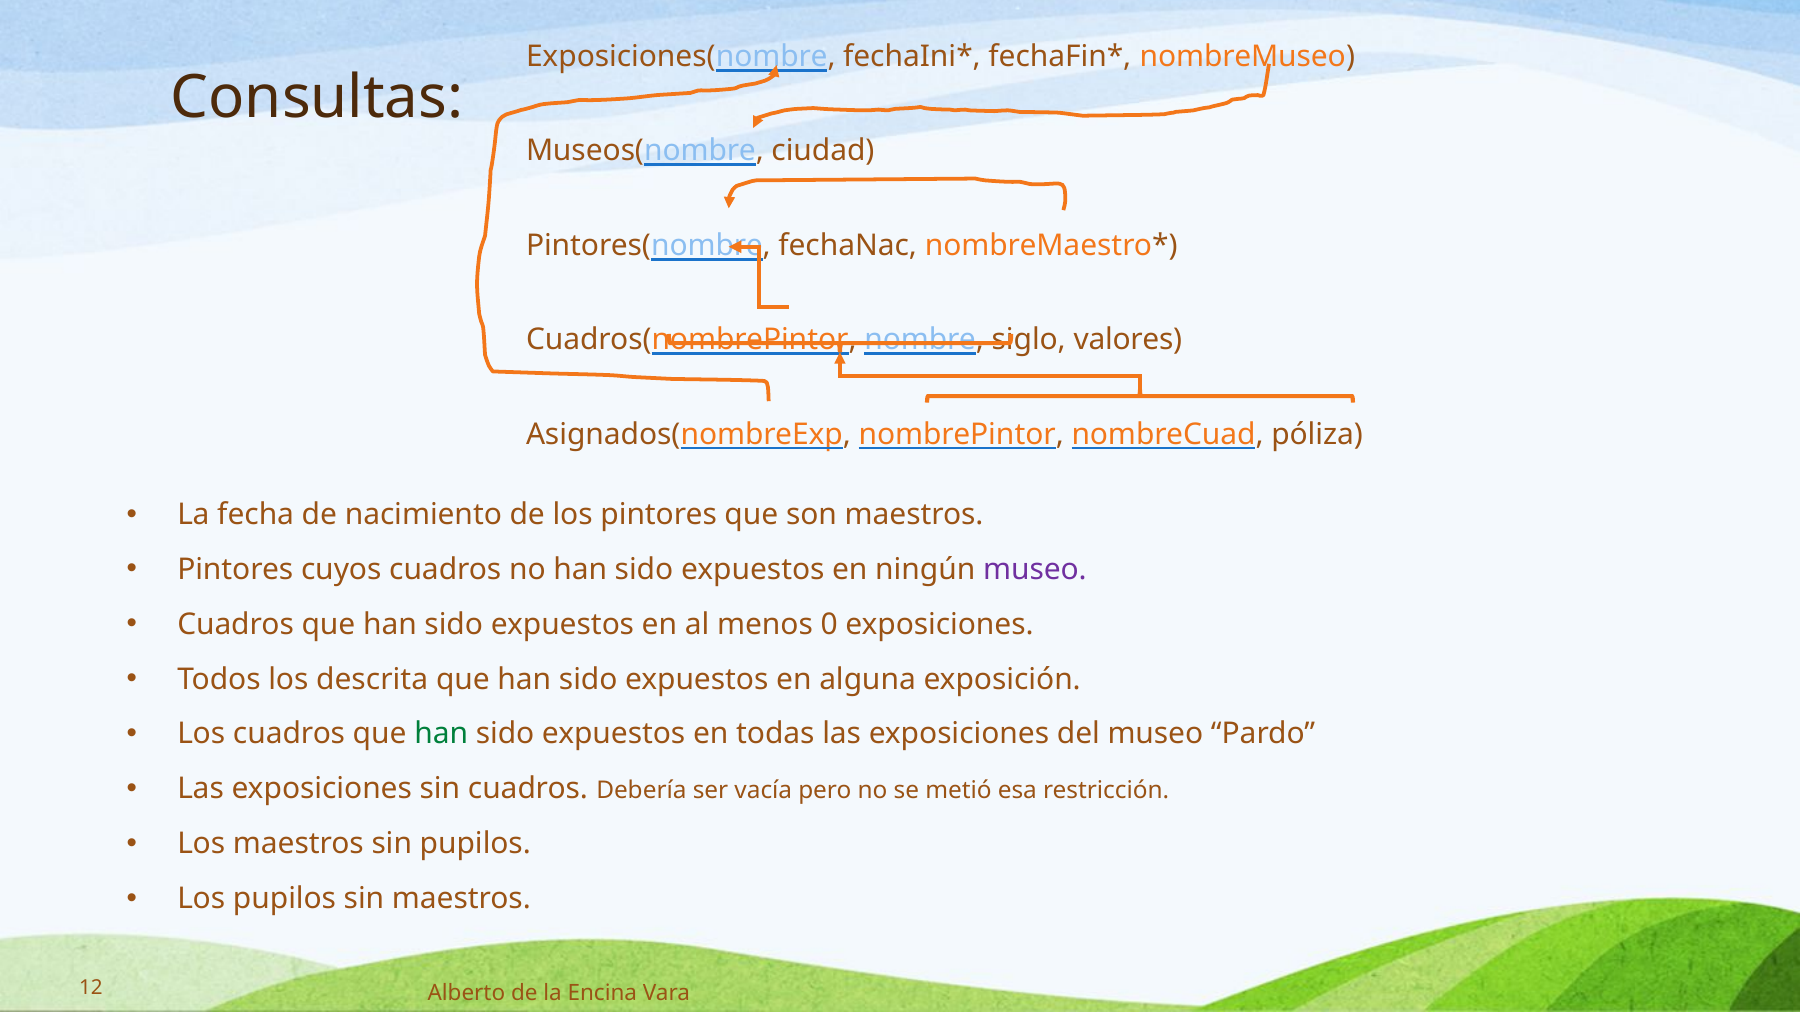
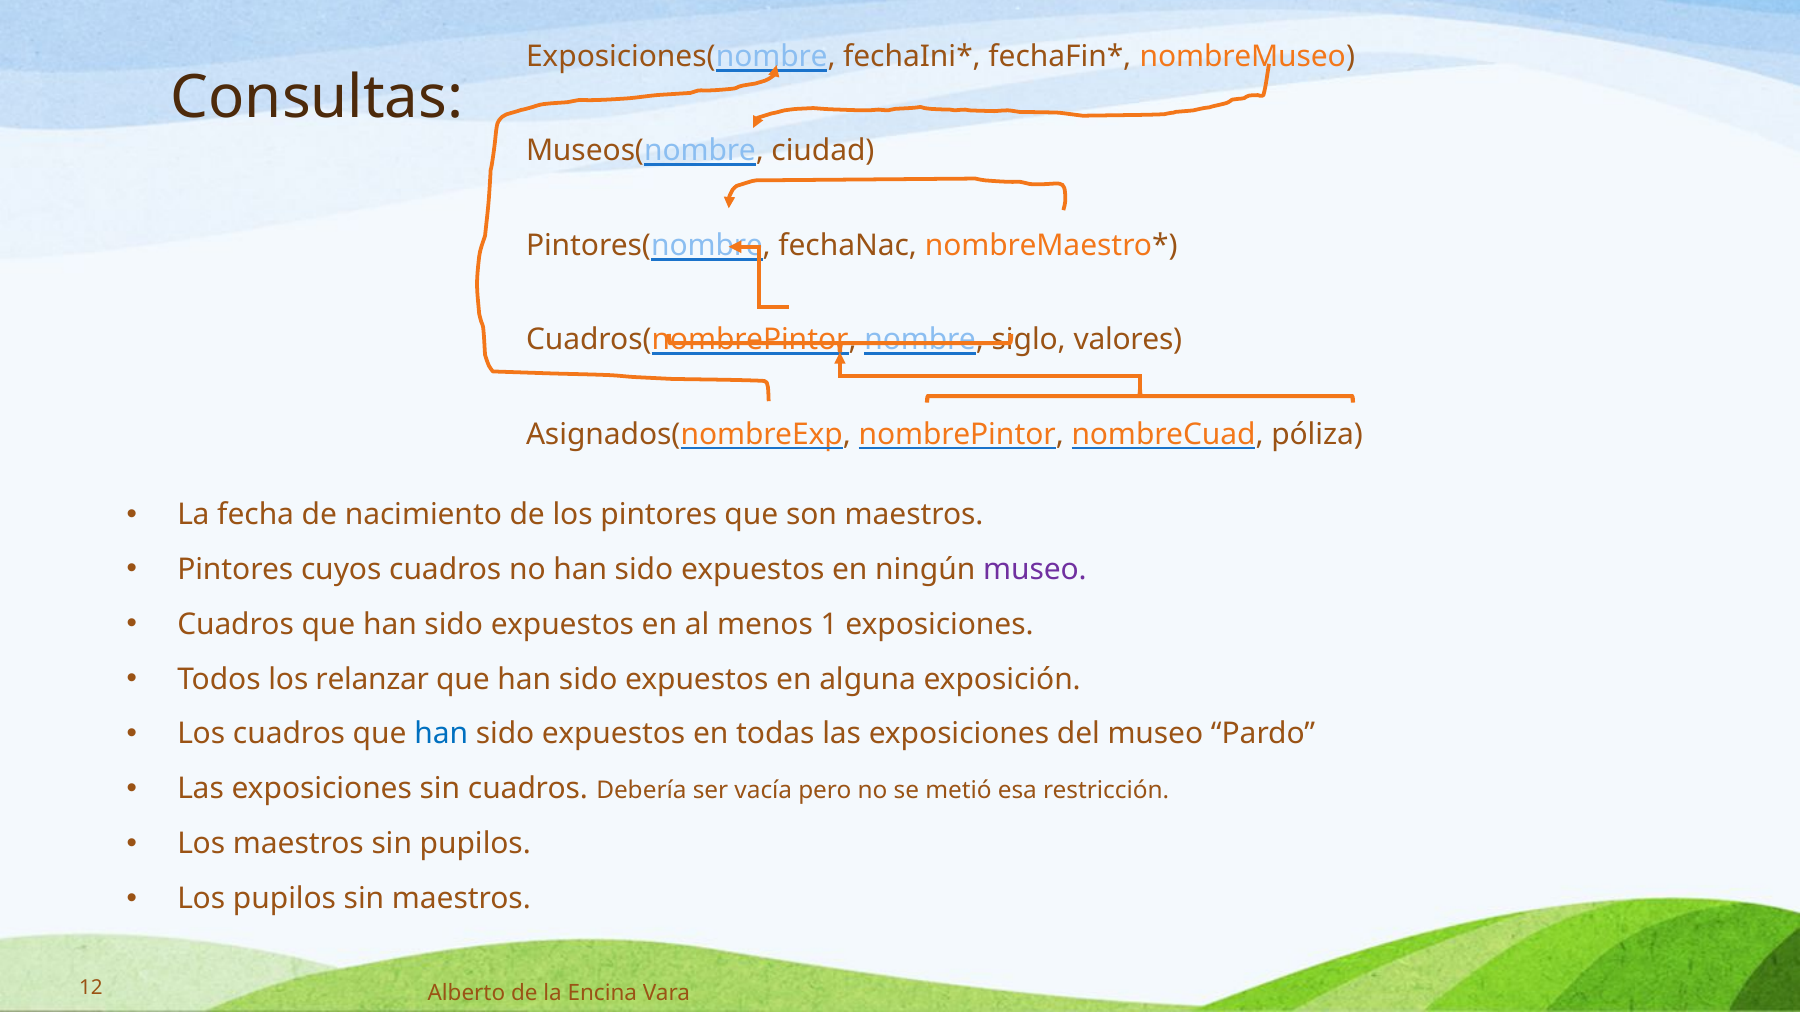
0: 0 -> 1 (829, 625)
descrita: descrita -> relanzar (372, 679)
han colour: green -> blue (441, 734)
